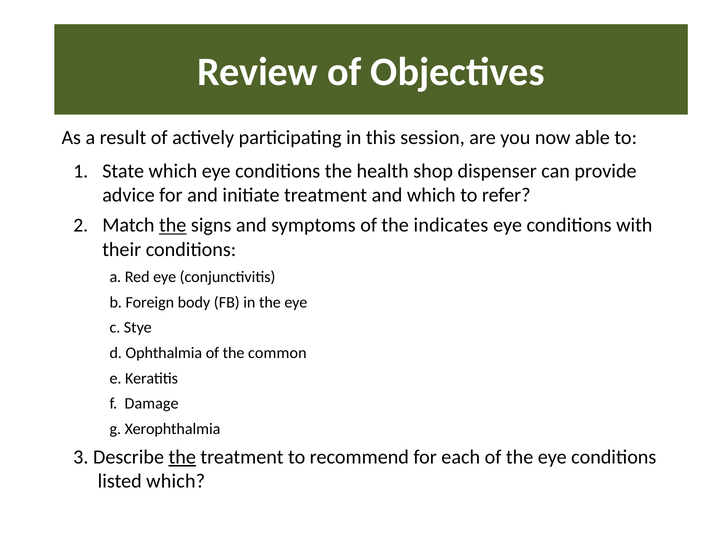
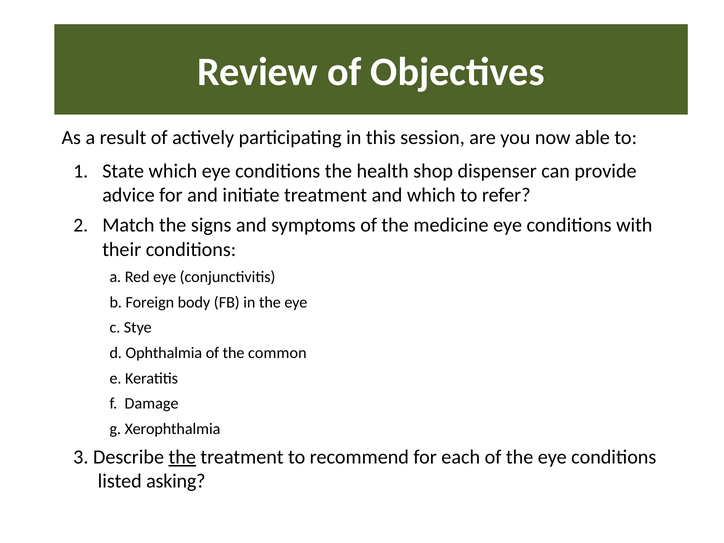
the underline: present -> none (173, 225)
indicates: indicates -> medicine (451, 225)
listed which: which -> asking (176, 481)
